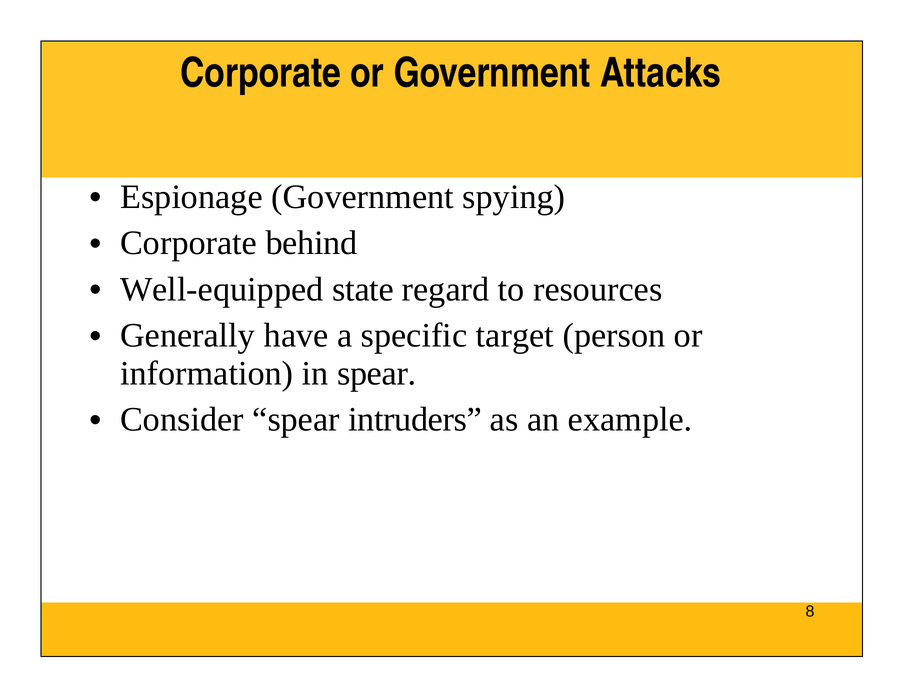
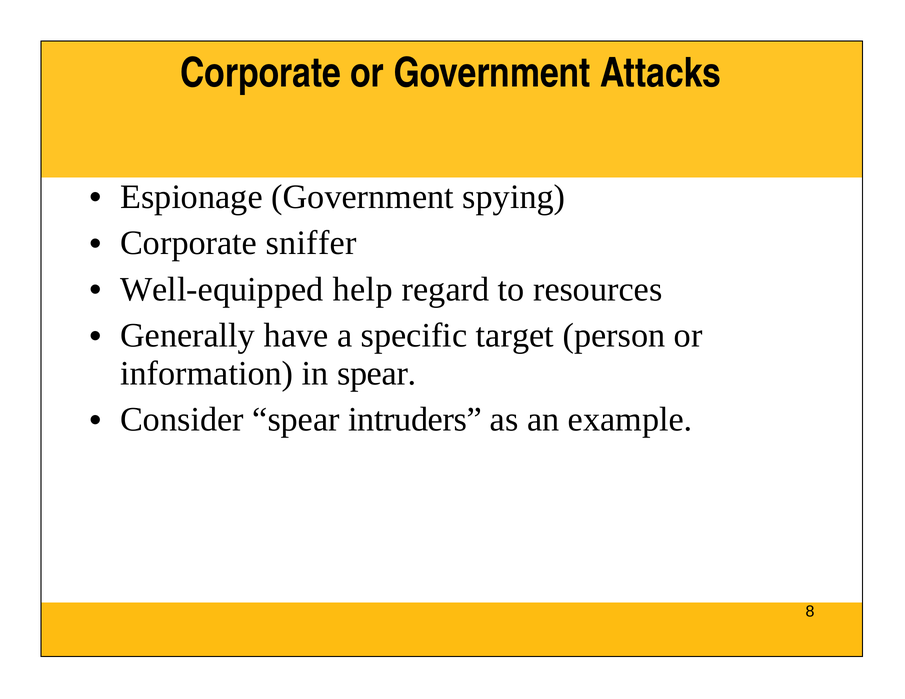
behind: behind -> sniffer (311, 243)
state: state -> help (363, 289)
